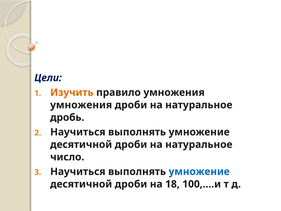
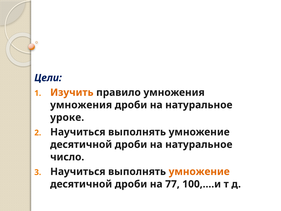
дробь: дробь -> уроке (67, 117)
умножение colour: blue -> orange (199, 171)
18: 18 -> 77 (172, 184)
